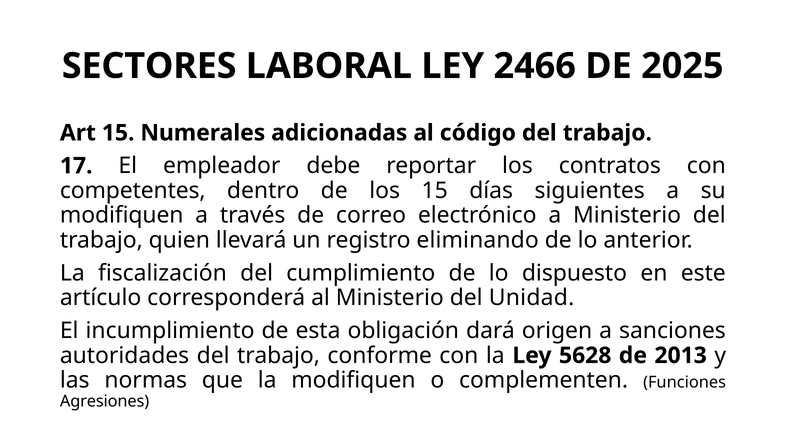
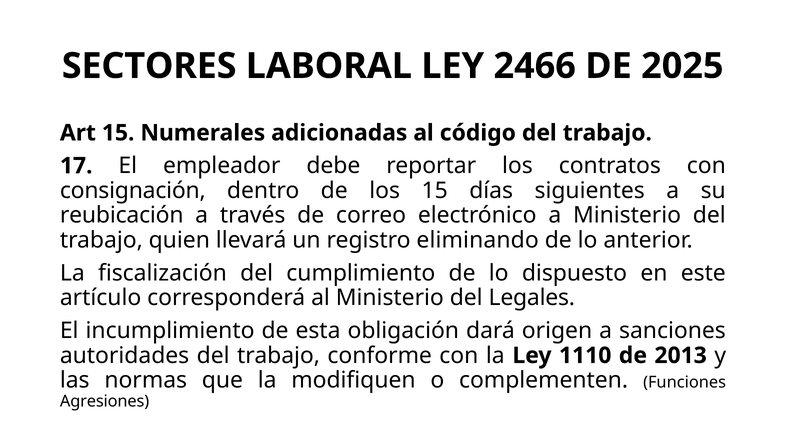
competentes: competentes -> consignación (133, 191)
modifiquen: modifiquen -> reubicación (122, 215)
Unidad: Unidad -> Legales (532, 298)
5628: 5628 -> 1110 (585, 356)
